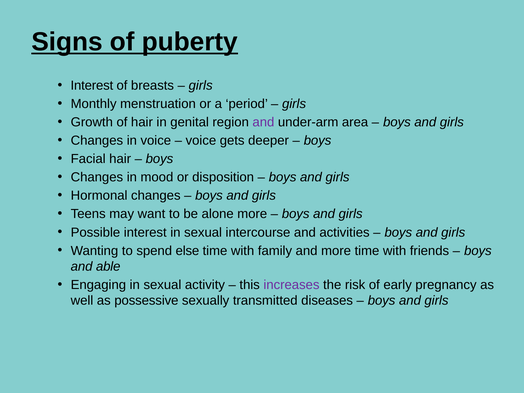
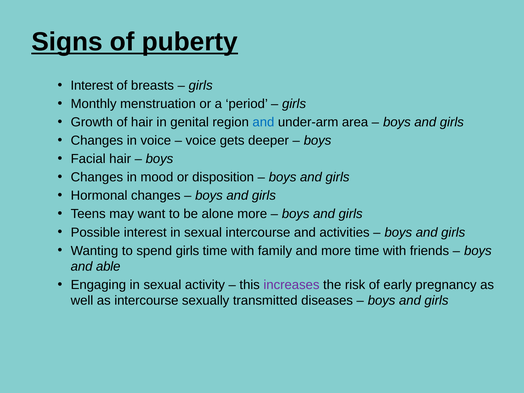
and colour: purple -> blue (263, 122)
spend else: else -> girls (187, 251)
as possessive: possessive -> intercourse (146, 300)
